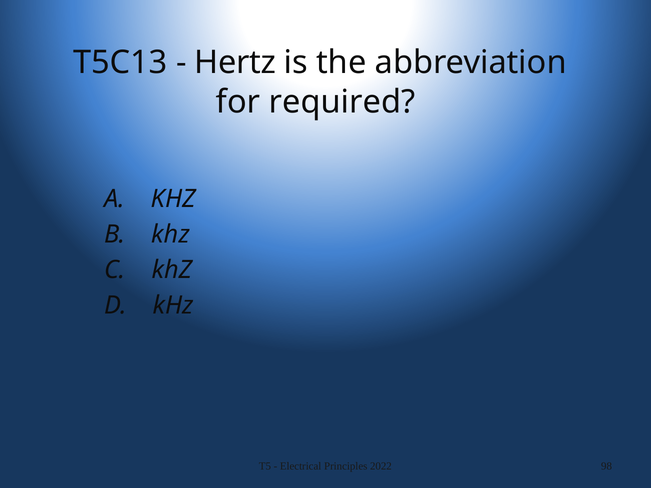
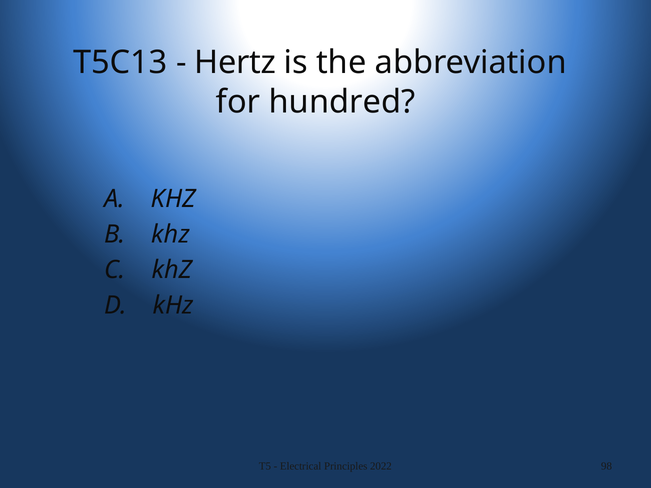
required: required -> hundred (342, 102)
